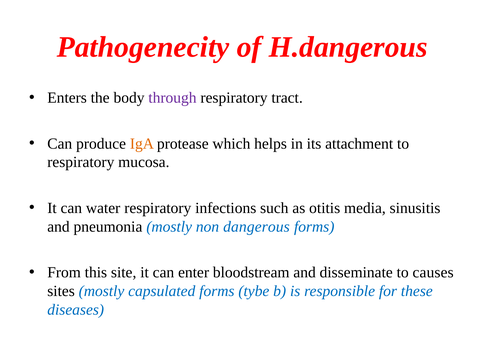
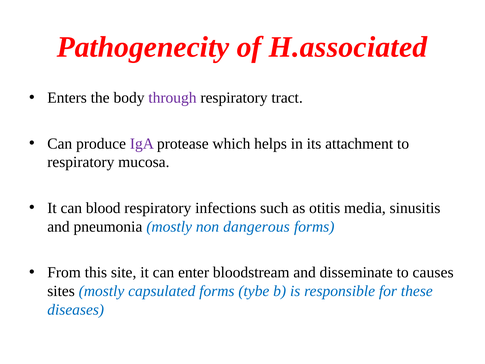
H.dangerous: H.dangerous -> H.associated (348, 47)
IgA colour: orange -> purple (142, 143)
water: water -> blood (103, 208)
